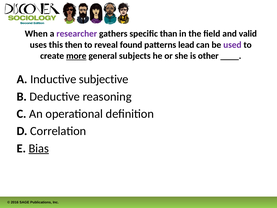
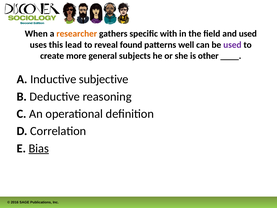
researcher colour: purple -> orange (77, 34)
than: than -> with (169, 34)
and valid: valid -> used (248, 34)
then: then -> lead (74, 45)
lead: lead -> well (186, 45)
more underline: present -> none (76, 56)
